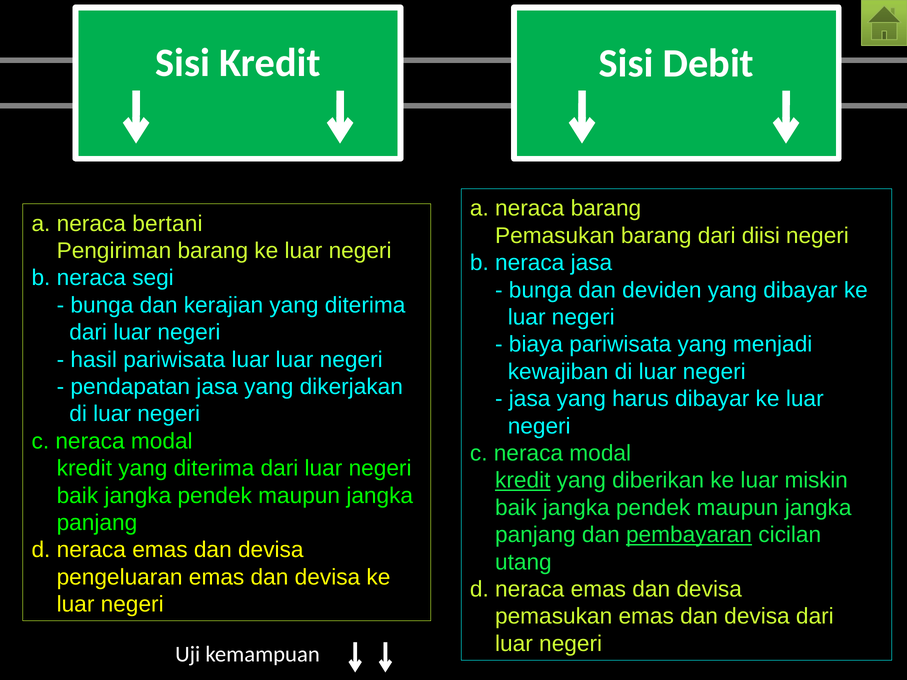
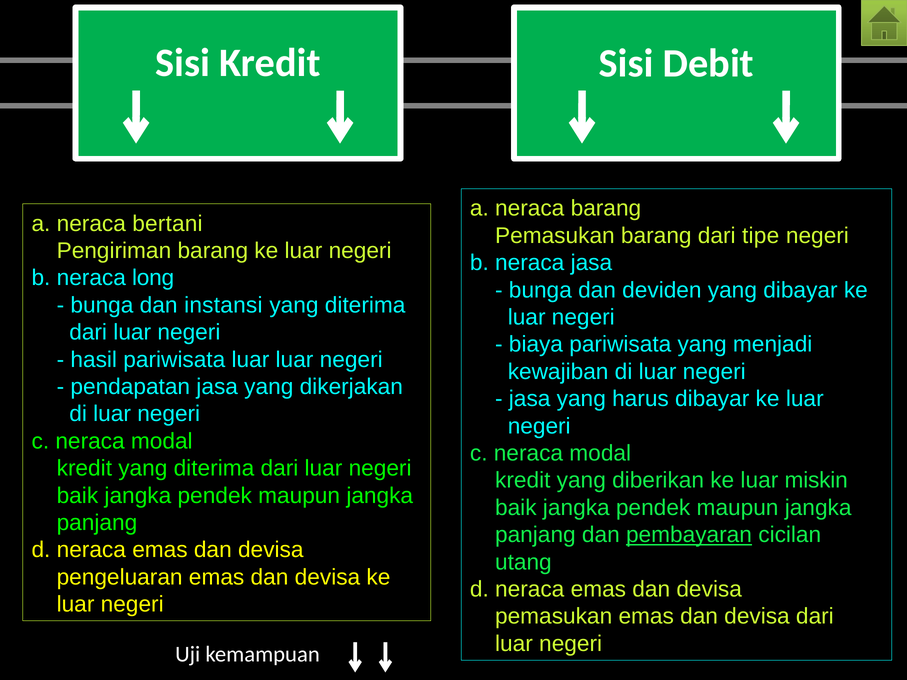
diisi: diisi -> tipe (761, 236)
segi: segi -> long (153, 278)
kerajian: kerajian -> instansi (223, 305)
kredit underline: present -> none (523, 481)
